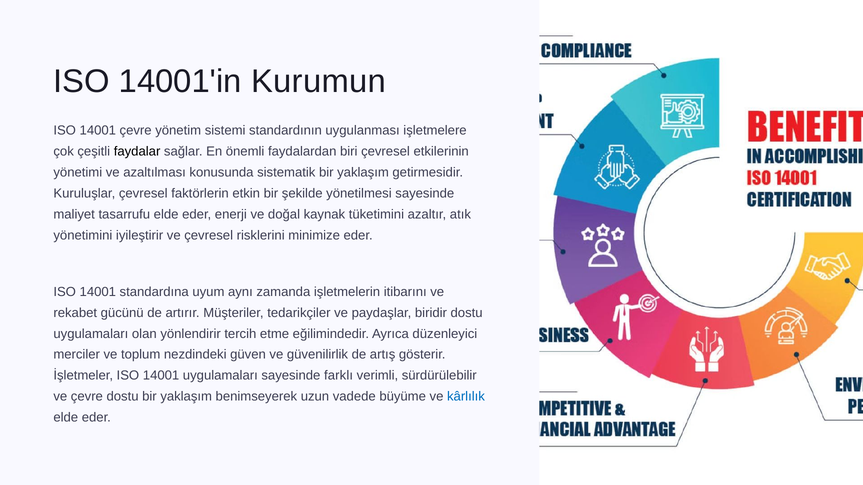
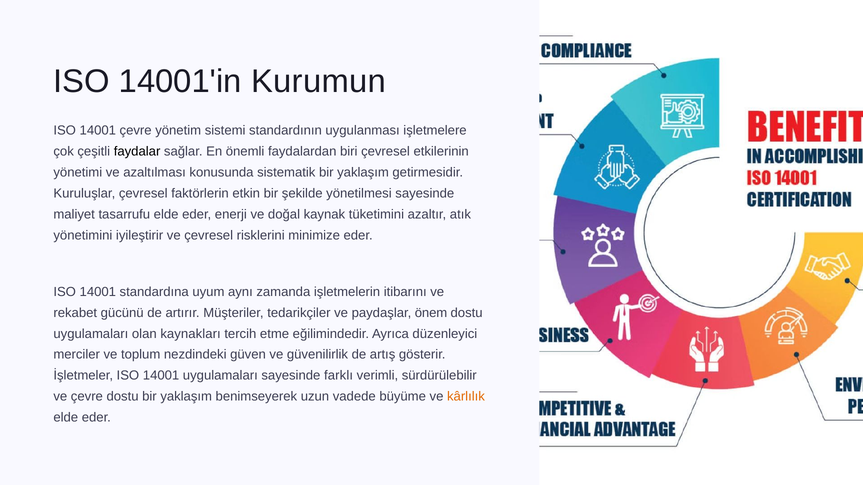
biridir: biridir -> önem (431, 313)
yönlendirir: yönlendirir -> kaynakları (191, 334)
kârlılık colour: blue -> orange (466, 397)
